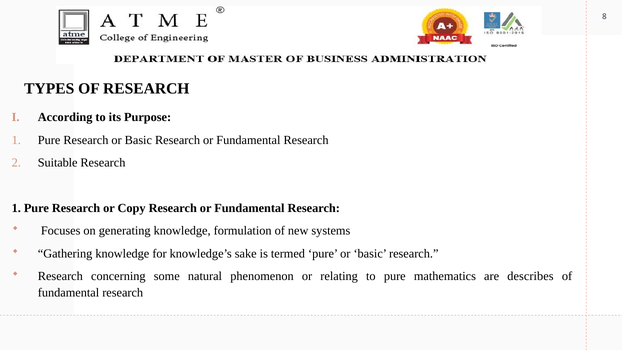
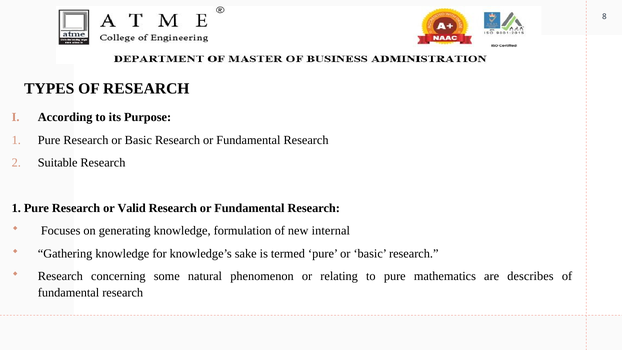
Copy: Copy -> Valid (132, 208)
systems: systems -> internal (331, 231)
